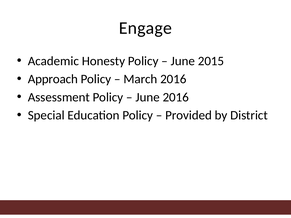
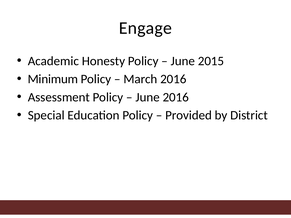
Approach: Approach -> Minimum (53, 79)
